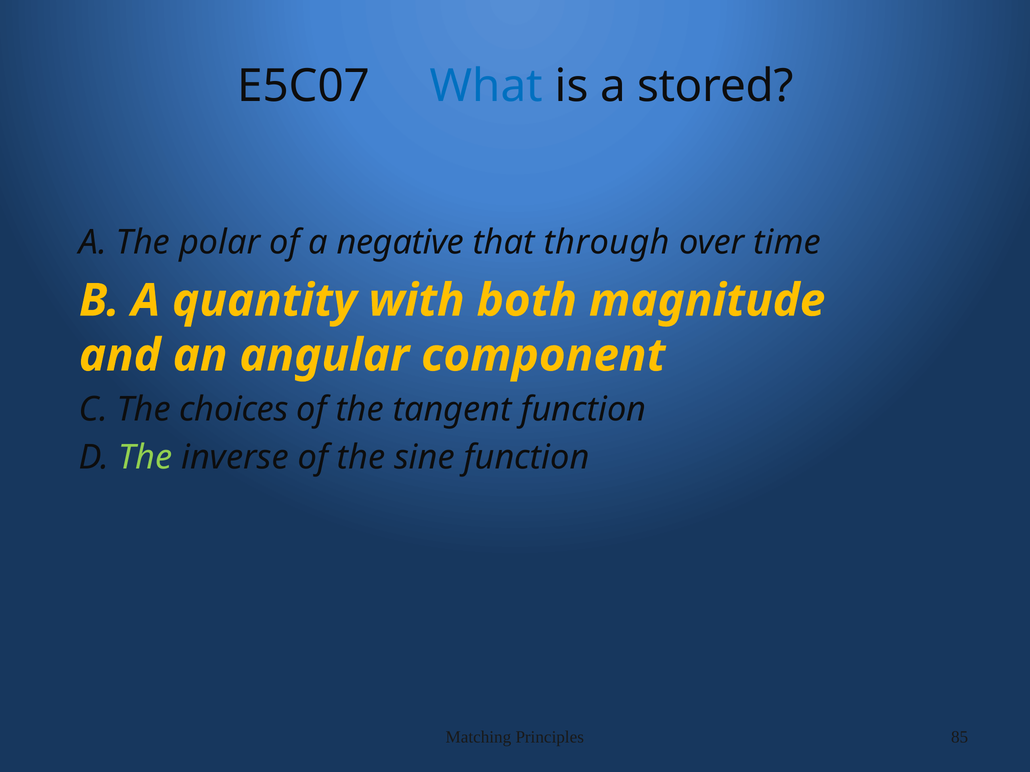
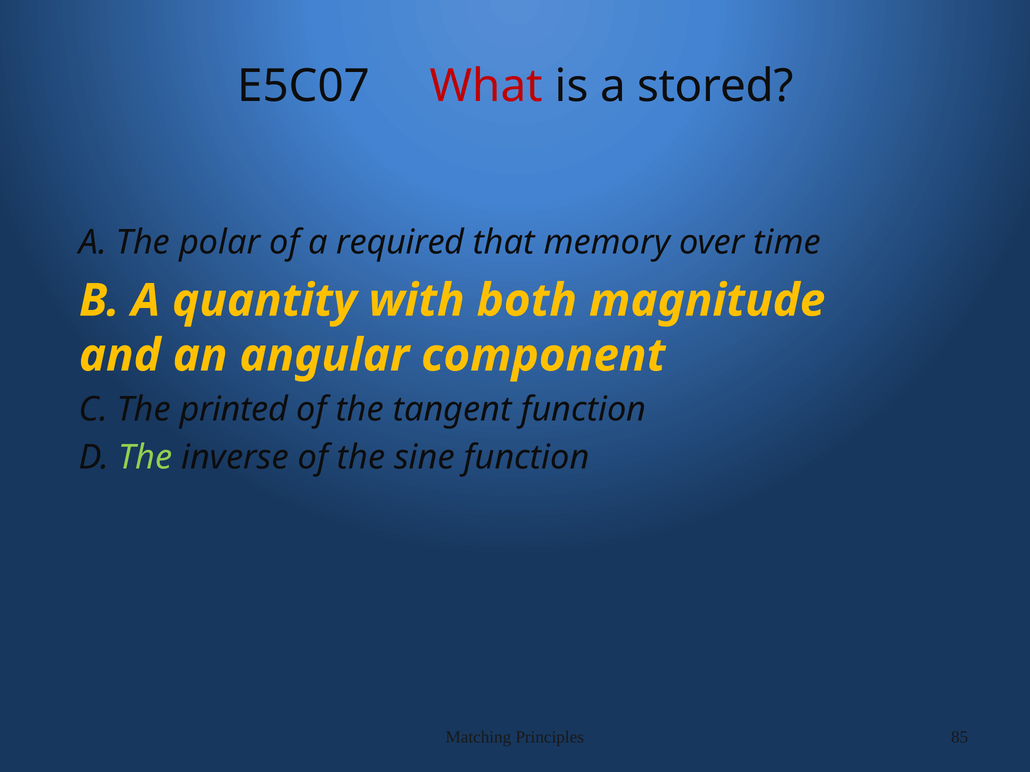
What colour: blue -> red (486, 86)
negative: negative -> required (400, 243)
through: through -> memory (607, 243)
choices: choices -> printed (234, 410)
